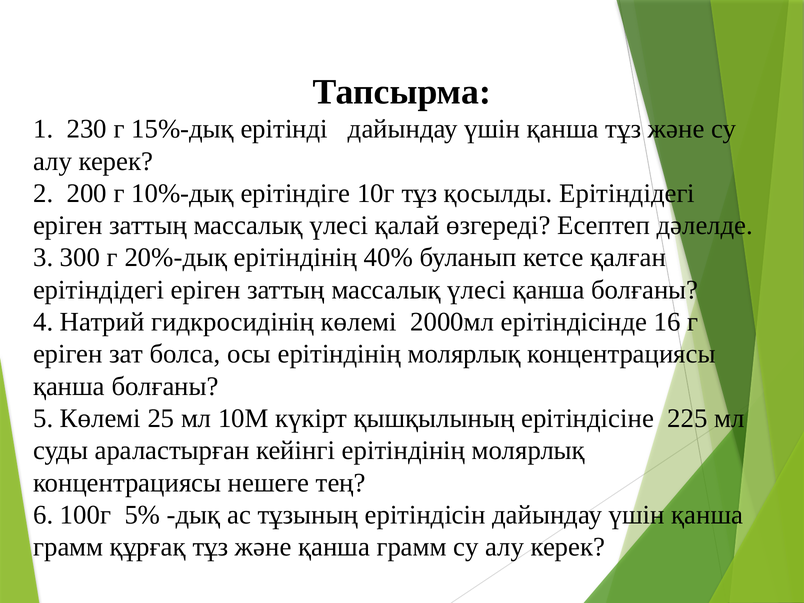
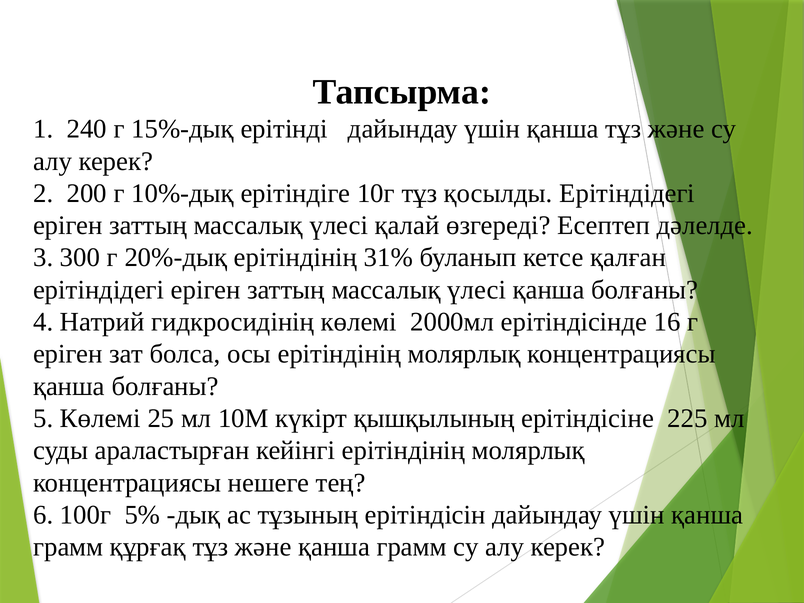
230: 230 -> 240 (87, 129)
40%: 40% -> 31% (388, 258)
